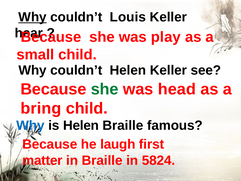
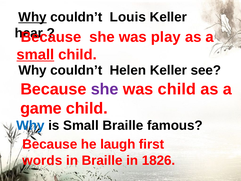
small underline: none -> present (35, 55)
she colour: green -> purple (105, 89)
was head: head -> child (177, 89)
bring: bring -> game (41, 108)
is Helen: Helen -> Small (81, 125)
matter: matter -> words (42, 160)
5824: 5824 -> 1826 (159, 160)
